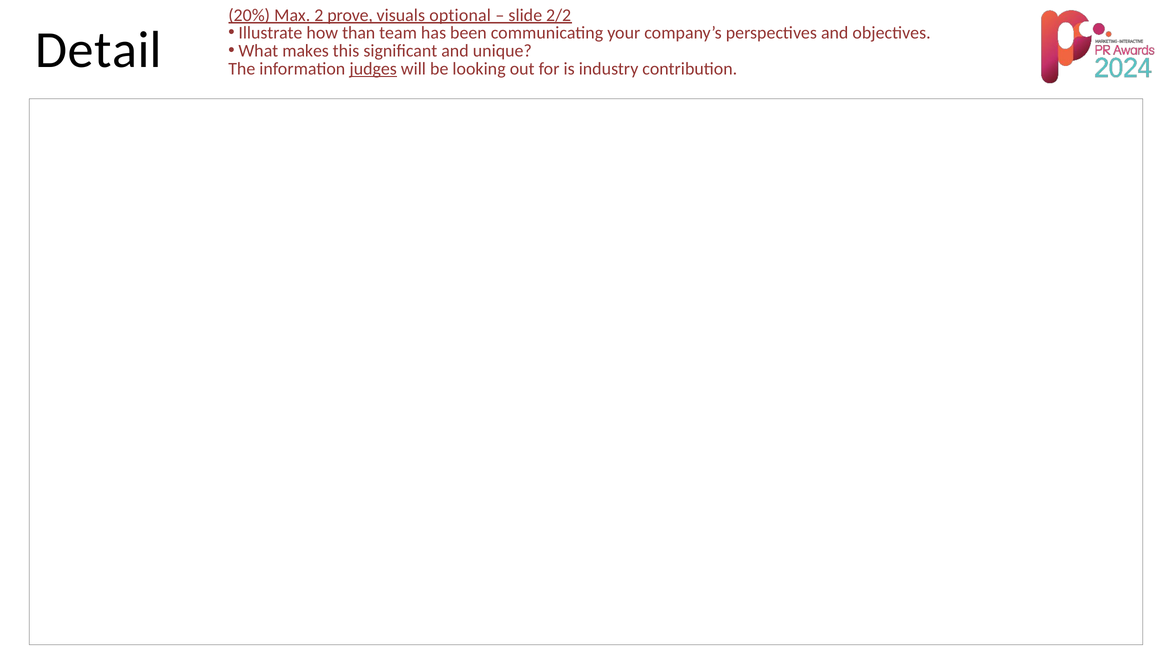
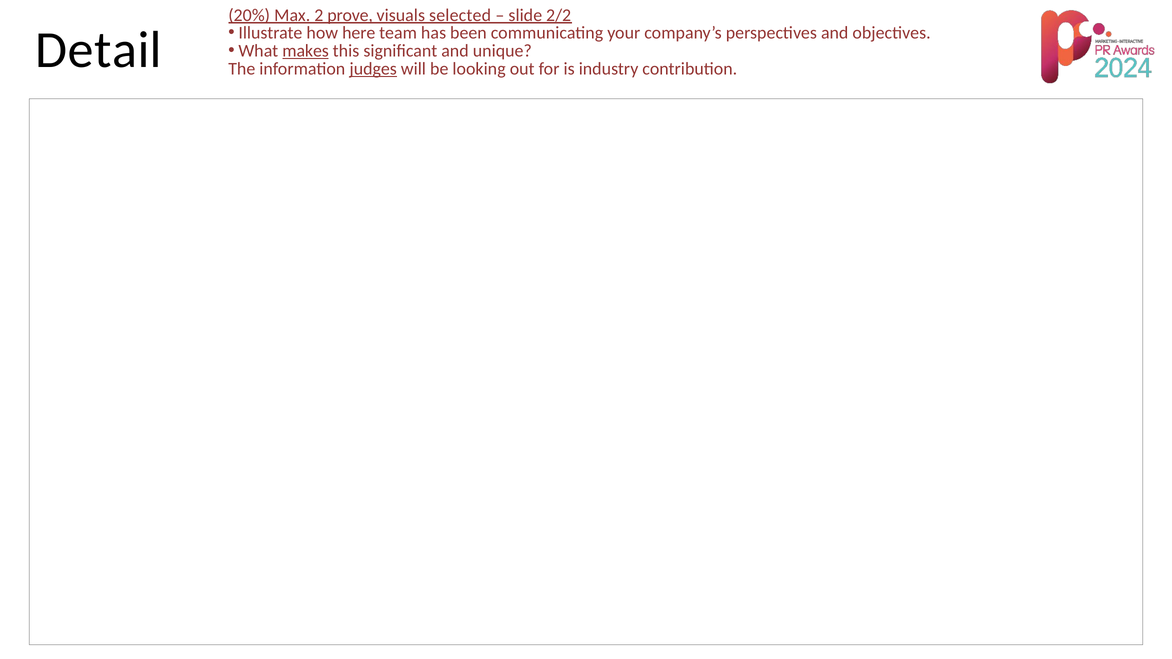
optional: optional -> selected (460, 15)
than: than -> here (359, 33)
makes underline: none -> present (306, 51)
